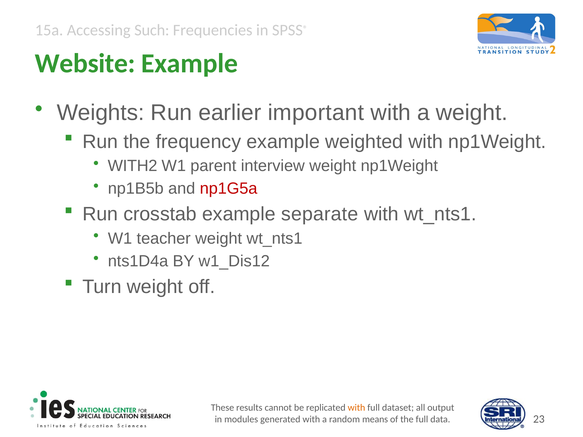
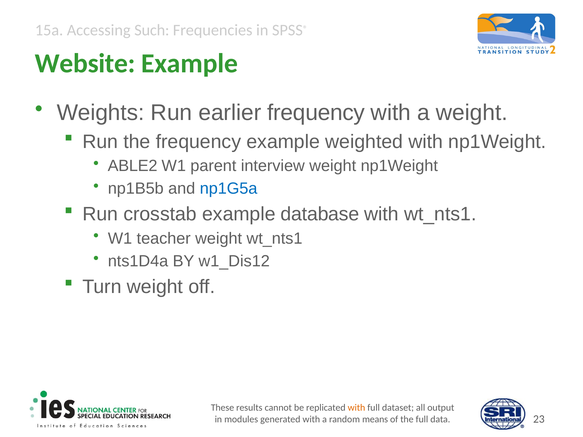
earlier important: important -> frequency (316, 113)
WITH2: WITH2 -> ABLE2 (133, 166)
np1G5a colour: red -> blue (229, 189)
separate: separate -> database (320, 214)
